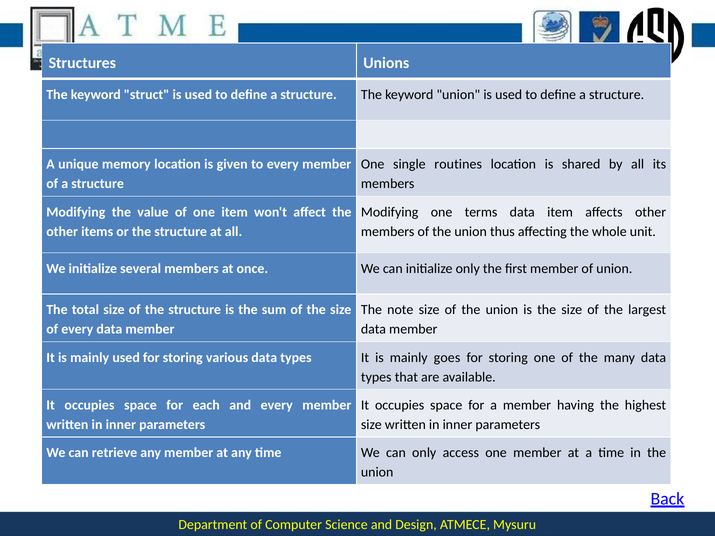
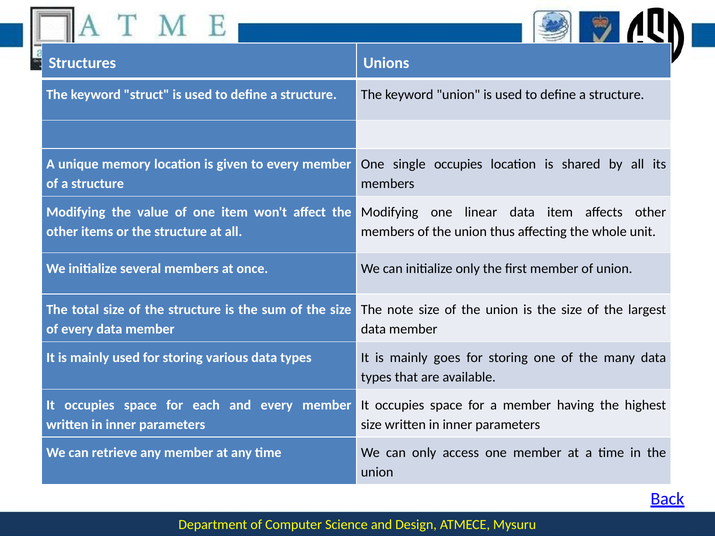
single routines: routines -> occupies (458, 164)
terms: terms -> linear (481, 212)
